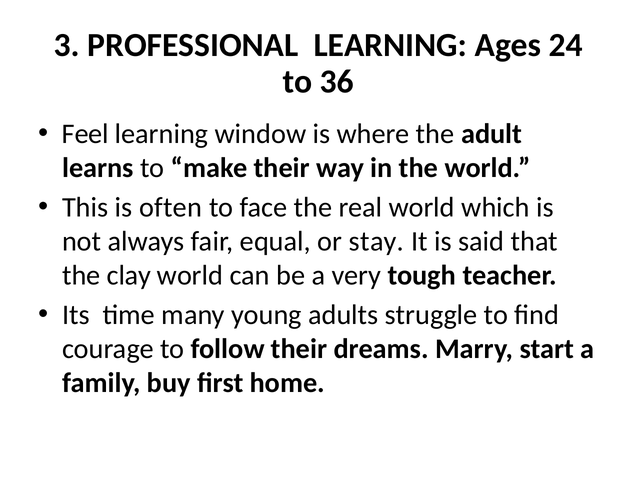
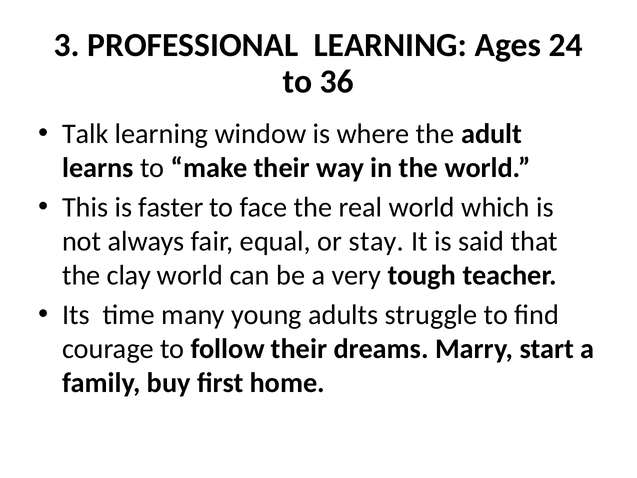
Feel: Feel -> Talk (85, 134)
often: often -> faster (171, 207)
